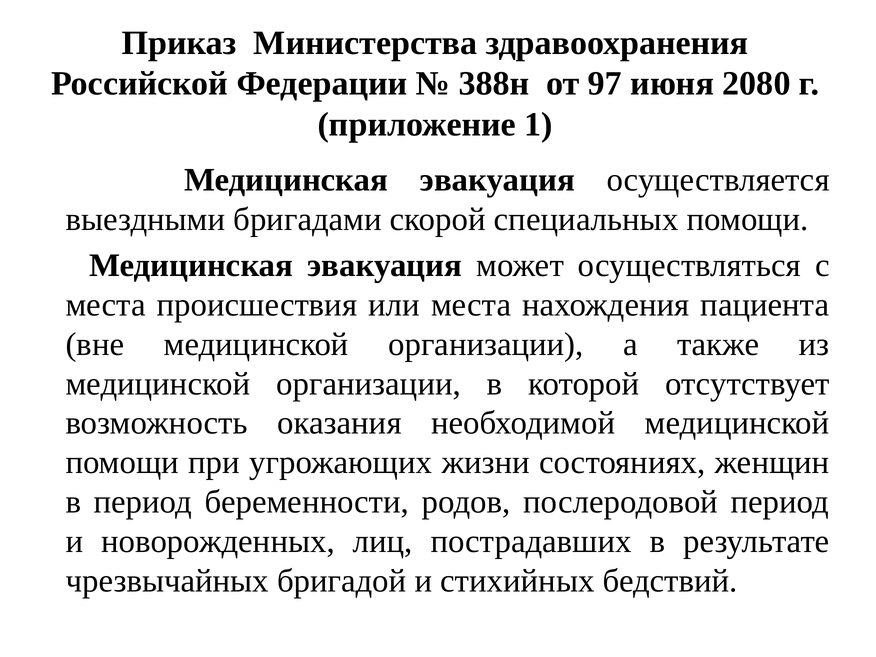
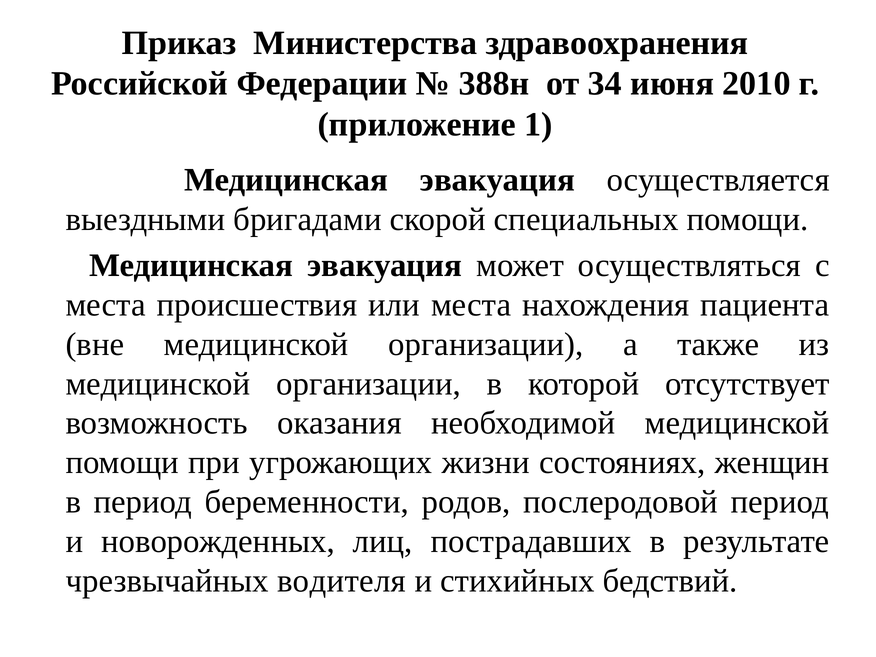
97: 97 -> 34 (605, 84)
2080: 2080 -> 2010 (757, 84)
бригадой: бригадой -> водителя (342, 581)
